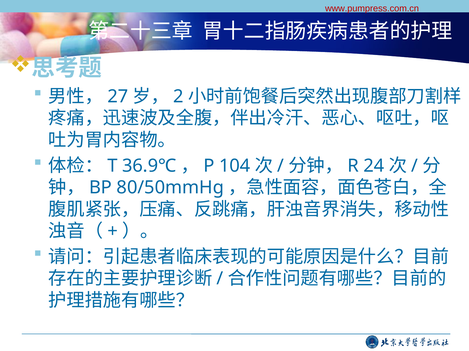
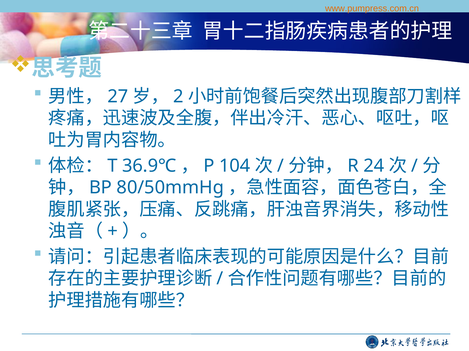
www.pumpress.com.cn colour: red -> orange (372, 8)
